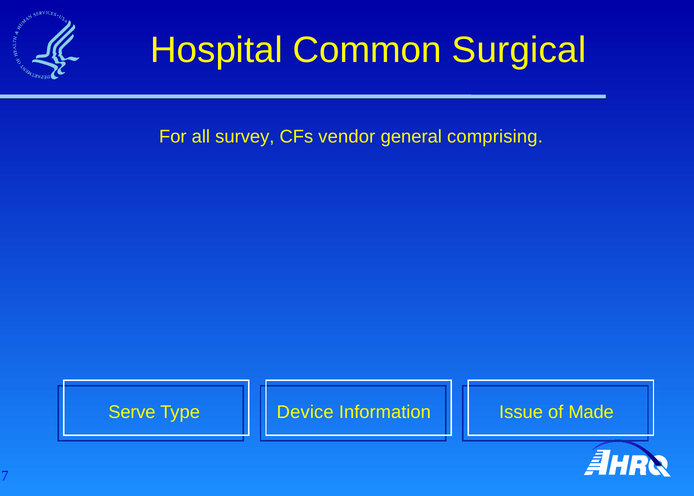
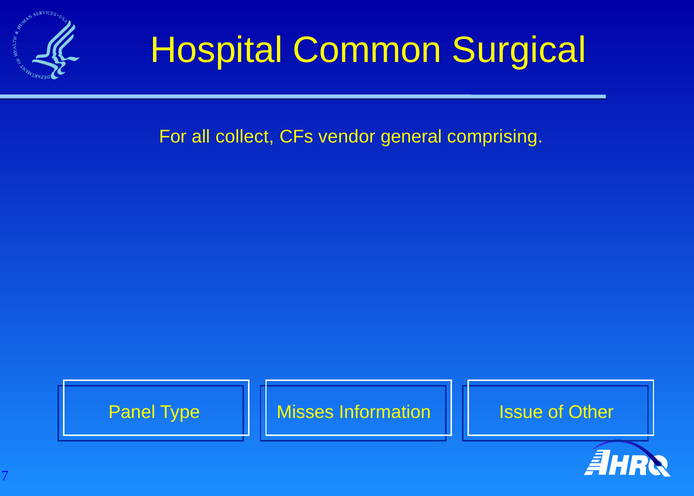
survey: survey -> collect (245, 137)
Serve: Serve -> Panel (132, 412)
Device: Device -> Misses (305, 412)
Made: Made -> Other (591, 412)
